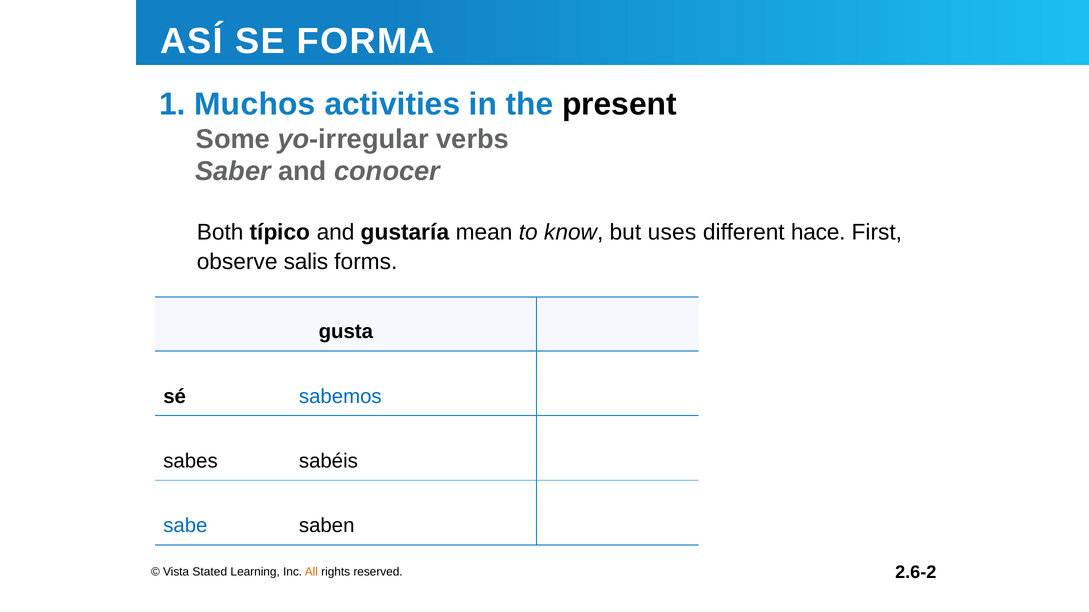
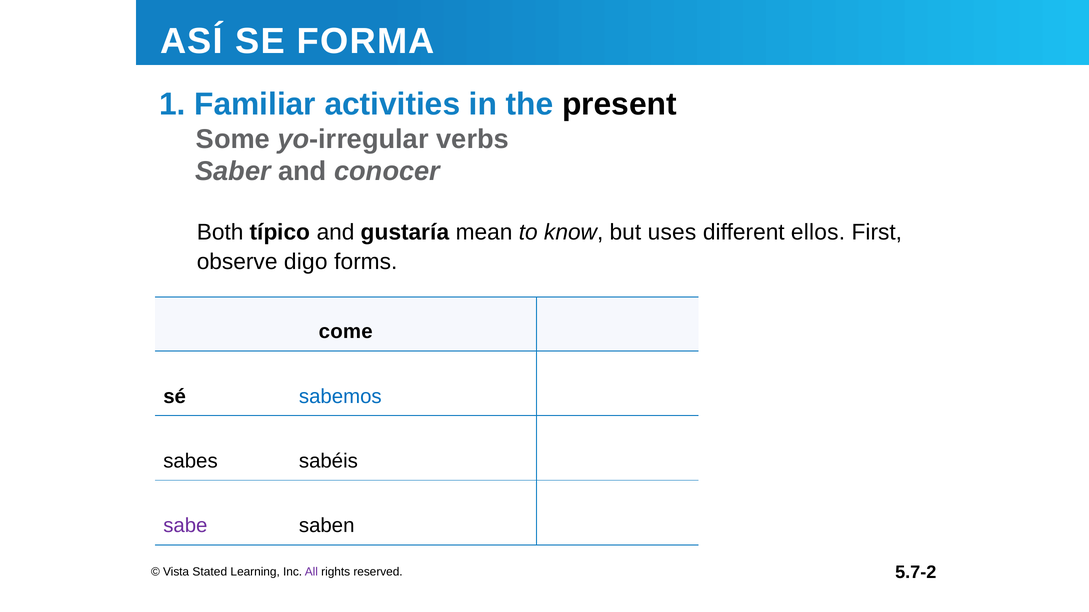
Muchos: Muchos -> Familiar (255, 104)
hace: hace -> ellos (818, 233)
salis: salis -> digo (306, 262)
gusta: gusta -> come (346, 332)
sabe colour: blue -> purple (185, 526)
All colour: orange -> purple (311, 572)
2.6-2: 2.6-2 -> 5.7-2 (916, 573)
